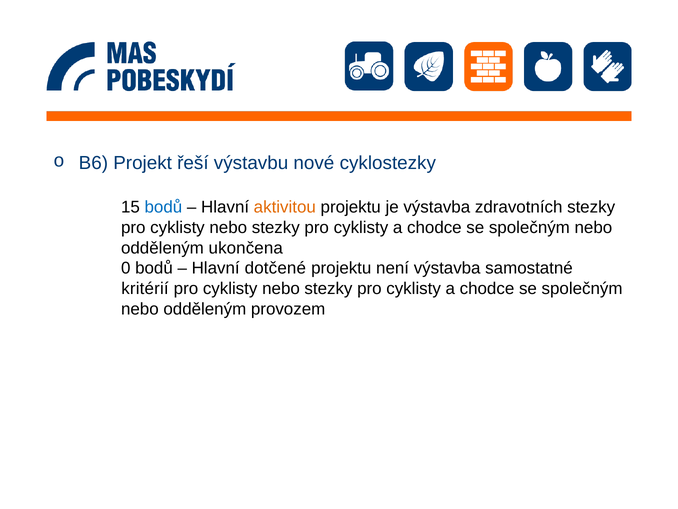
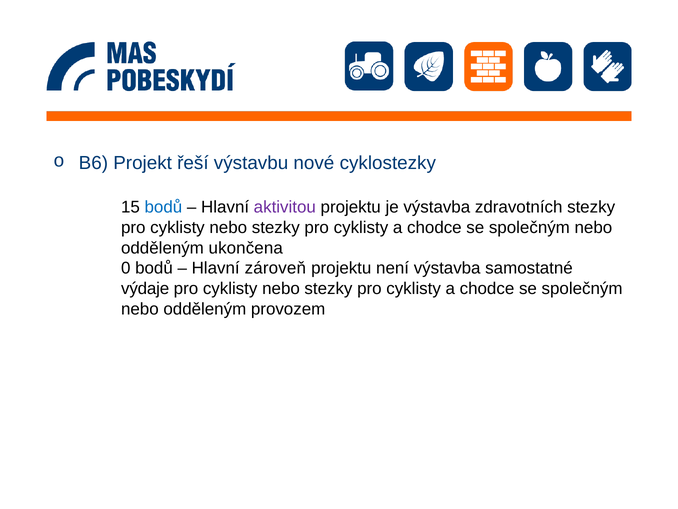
aktivitou colour: orange -> purple (285, 207)
dotčené: dotčené -> zároveň (275, 268)
kritérií: kritérií -> výdaje (145, 288)
